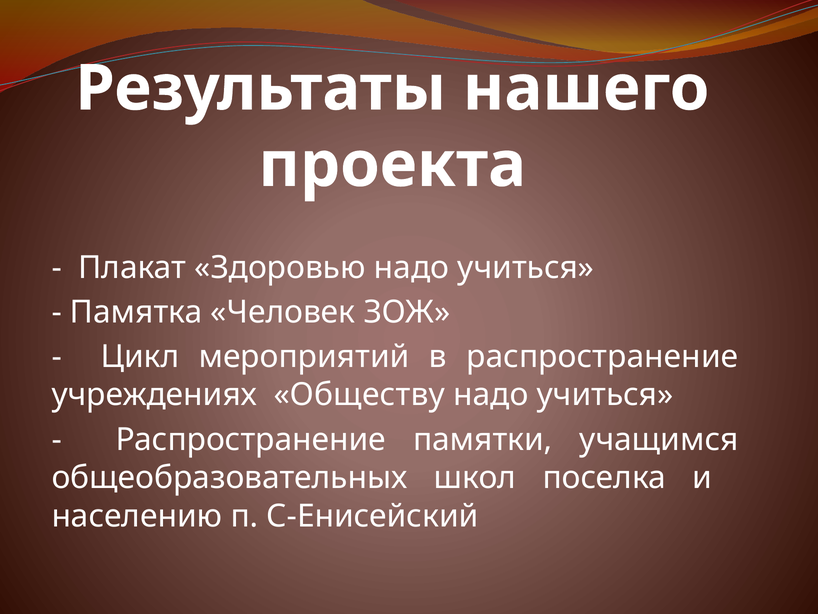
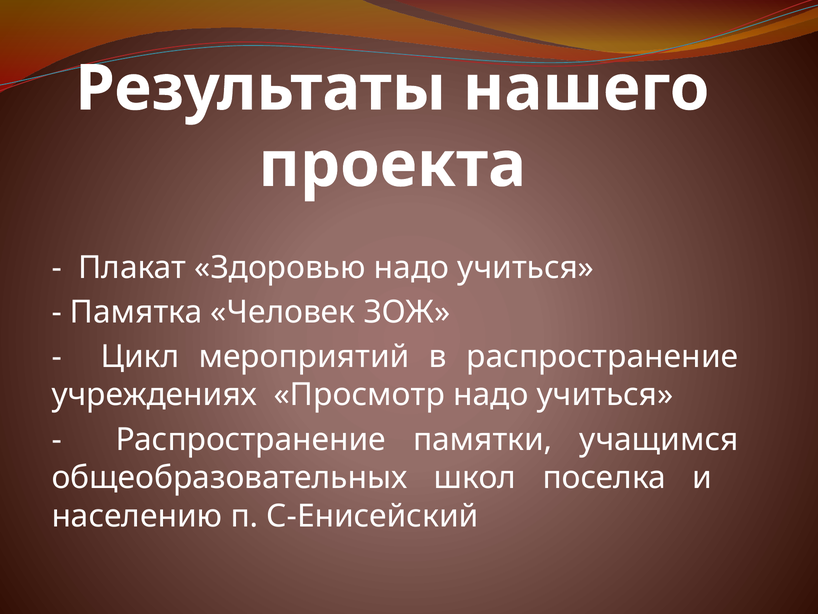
Обществу: Обществу -> Просмотр (359, 395)
